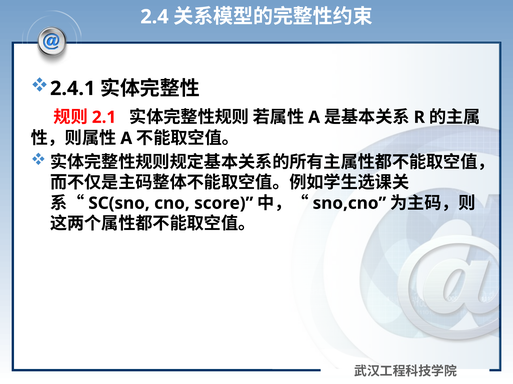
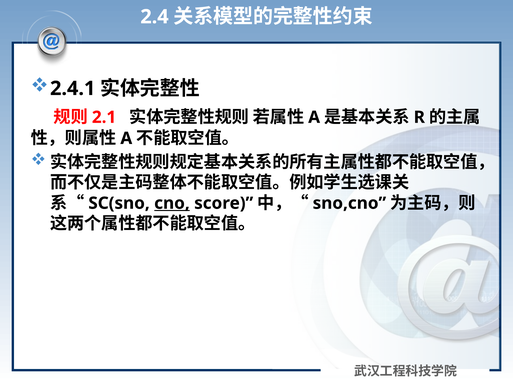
cno underline: none -> present (172, 204)
